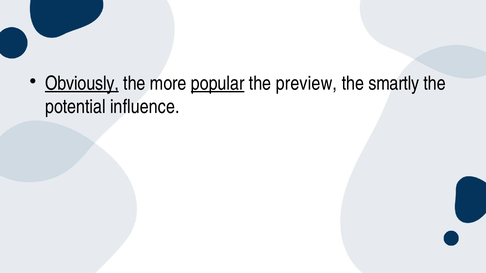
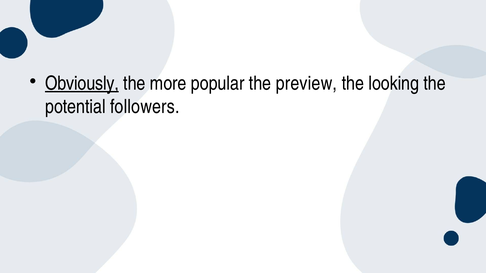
popular underline: present -> none (218, 83)
smartly: smartly -> looking (394, 83)
influence: influence -> followers (145, 107)
